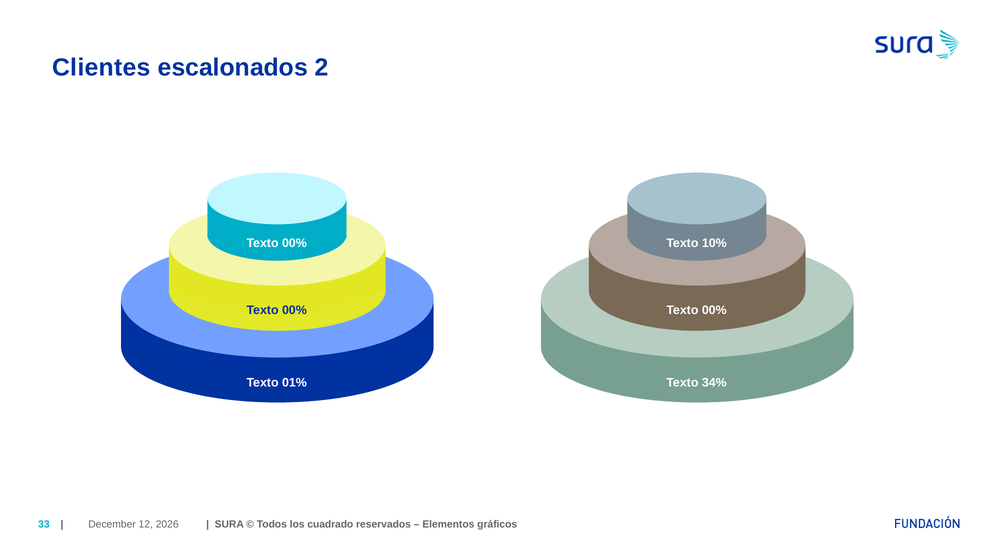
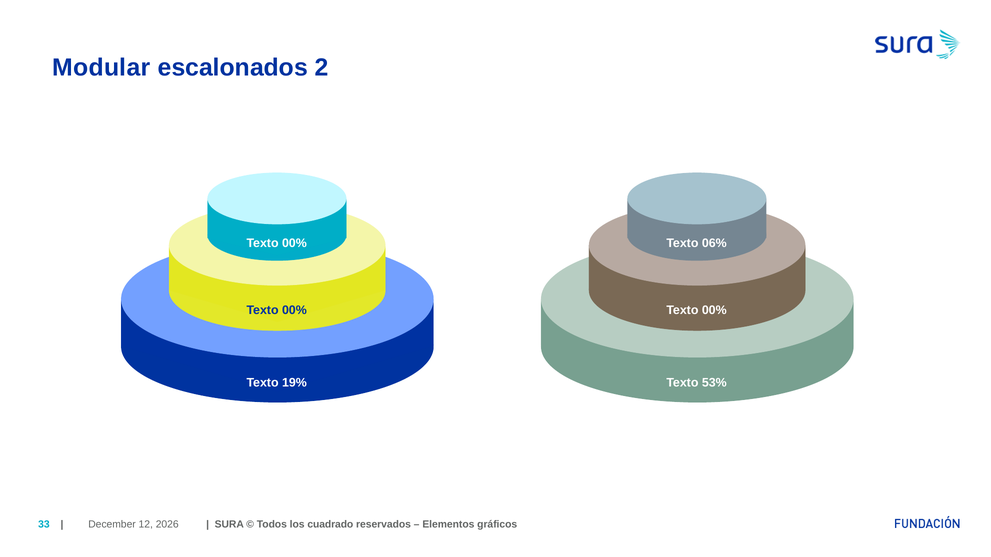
Clientes: Clientes -> Modular (101, 68)
10%: 10% -> 06% (714, 243)
01%: 01% -> 19% (294, 383)
34%: 34% -> 53% (714, 383)
